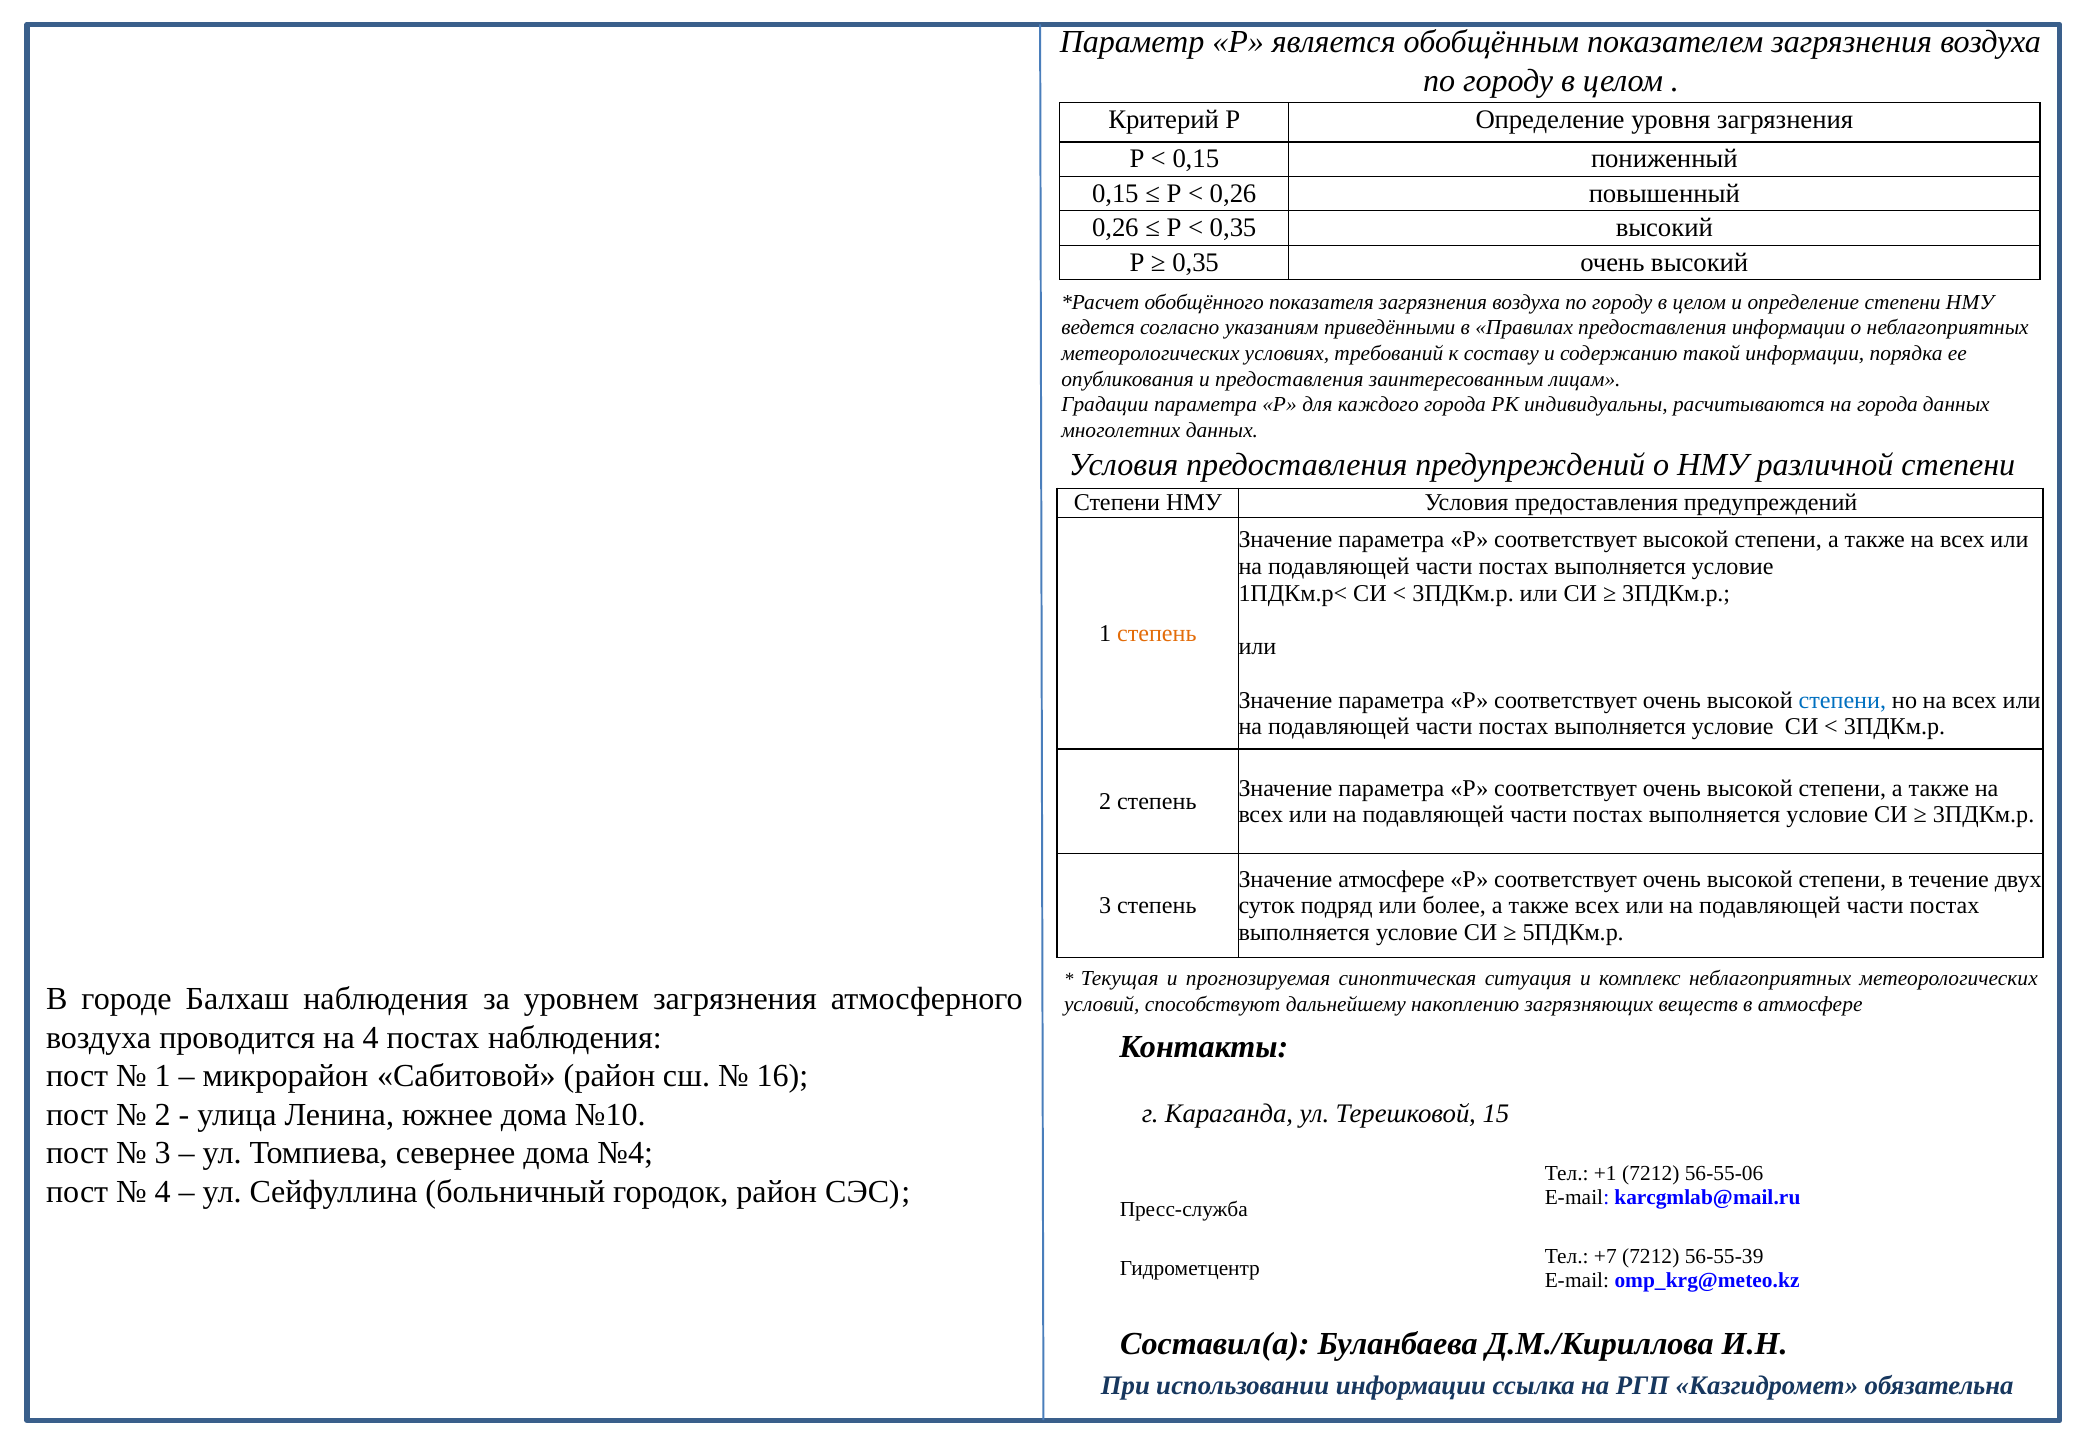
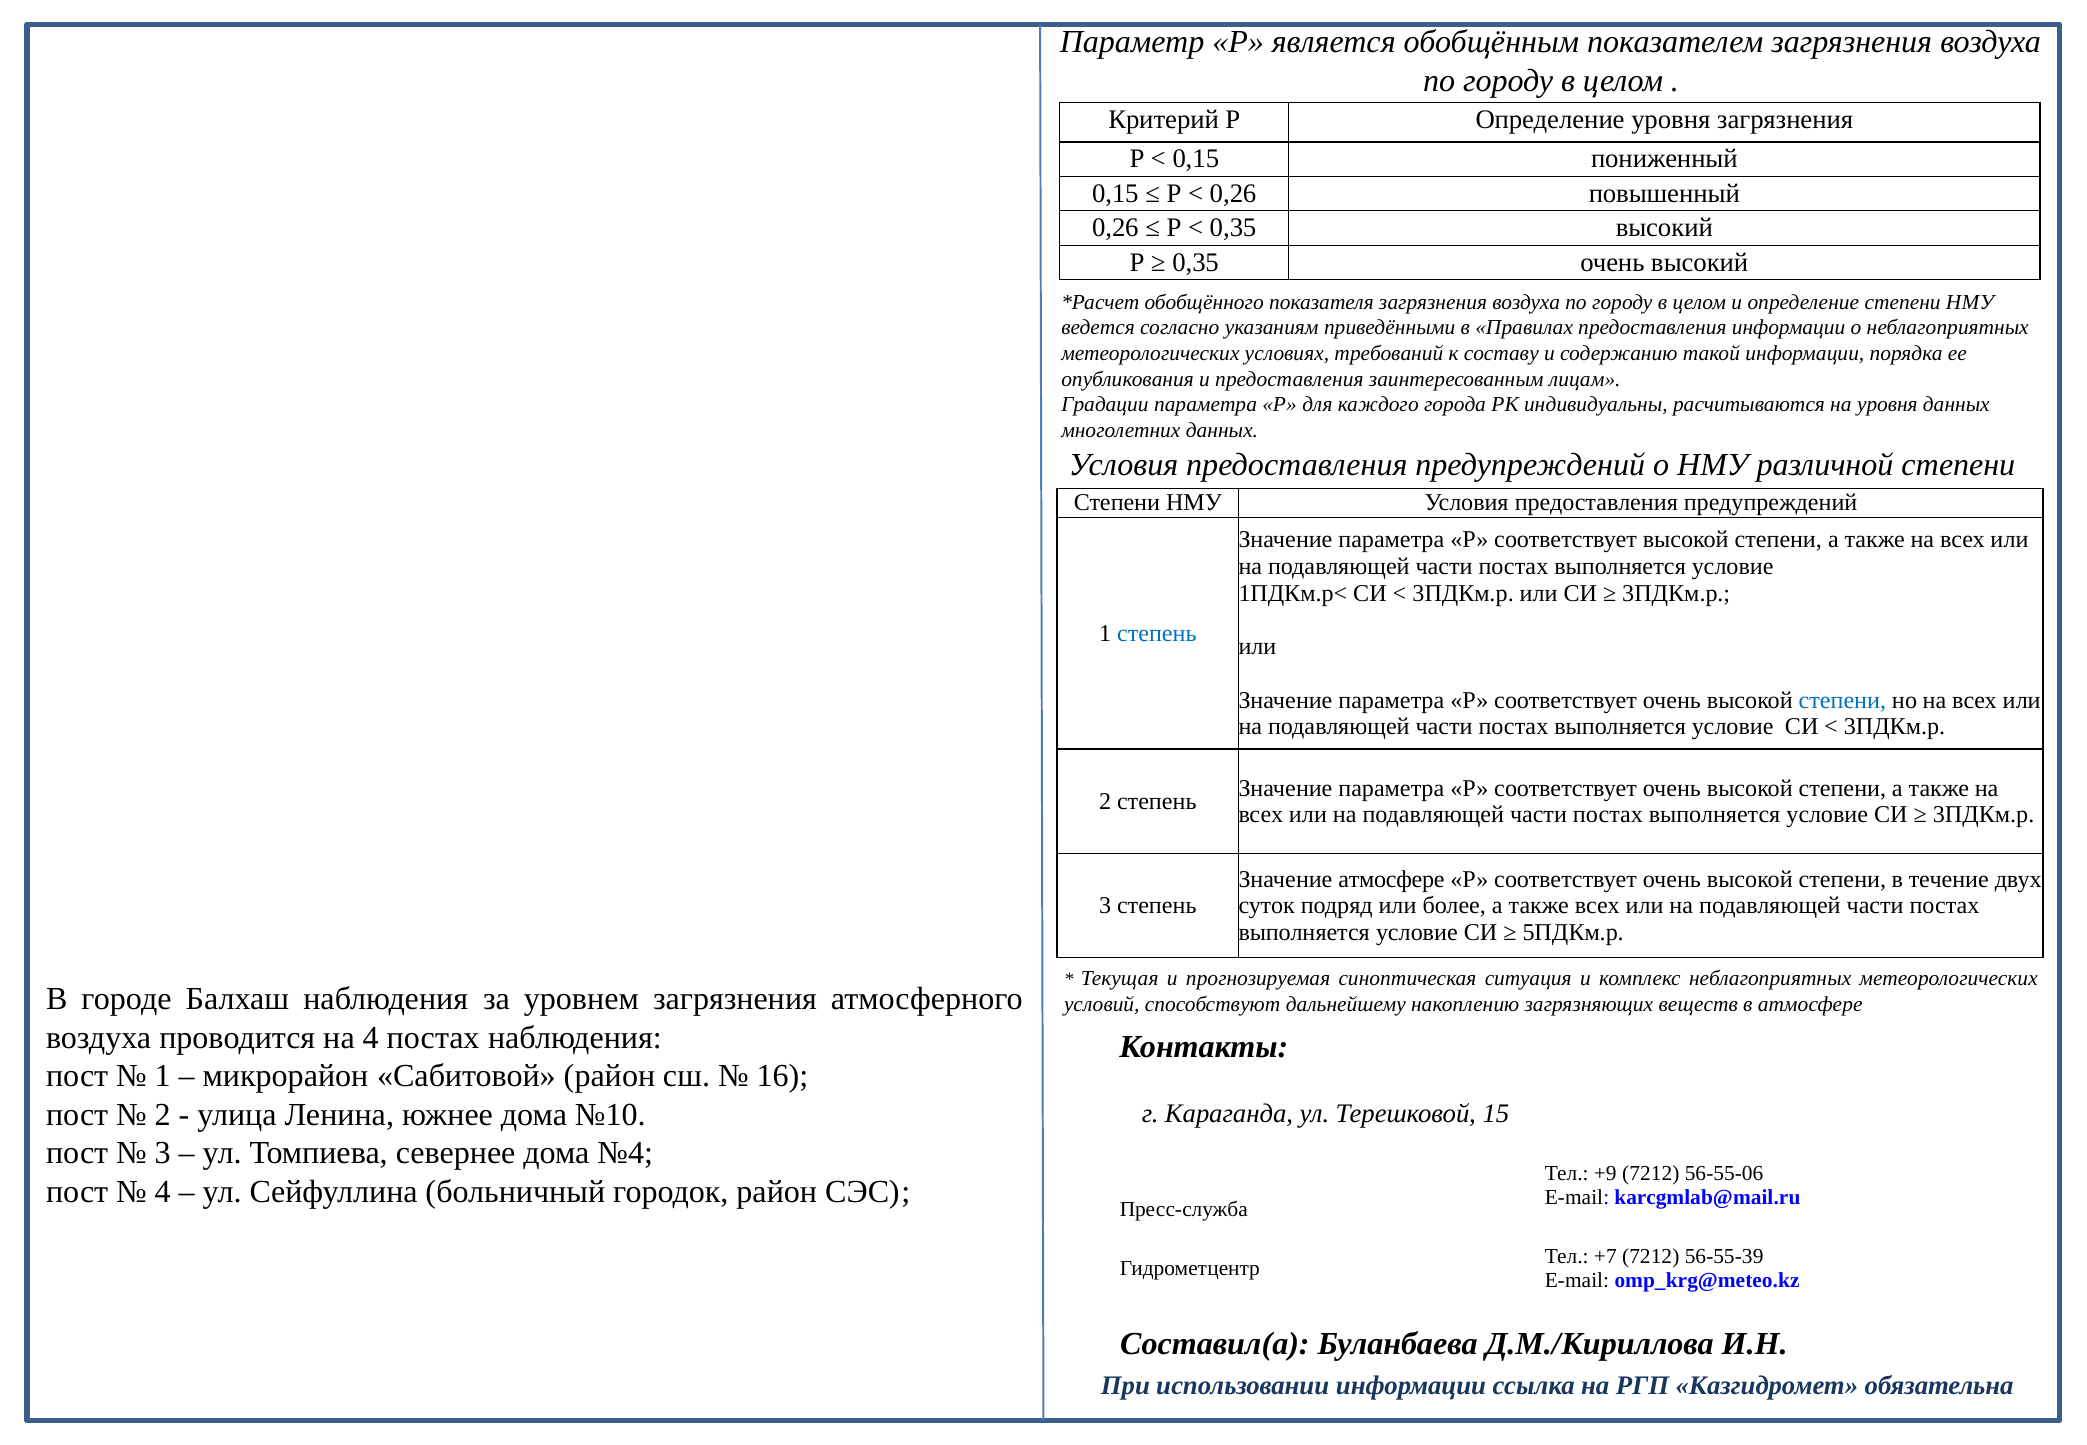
на города: города -> уровня (1887, 405)
степень colour: orange -> blue (1157, 633)
+1: +1 -> +9 (1605, 1173)
